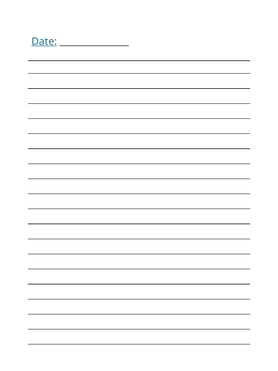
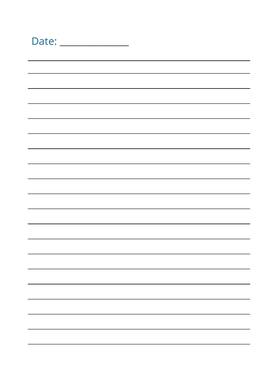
Date underline: present -> none (44, 41)
